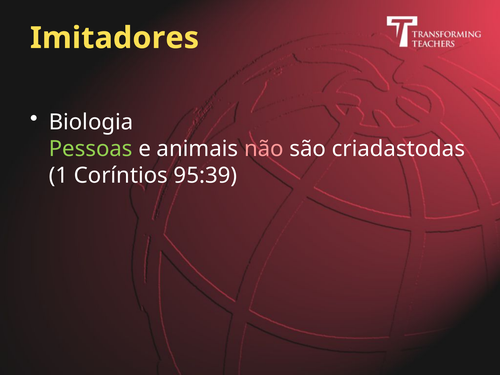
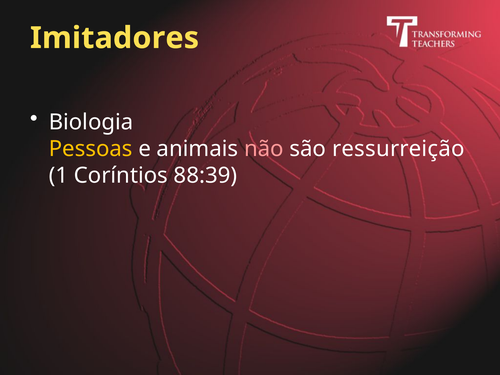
Pessoas colour: light green -> yellow (91, 149)
criadastodas: criadastodas -> ressurreição (398, 149)
95:39: 95:39 -> 88:39 (205, 176)
